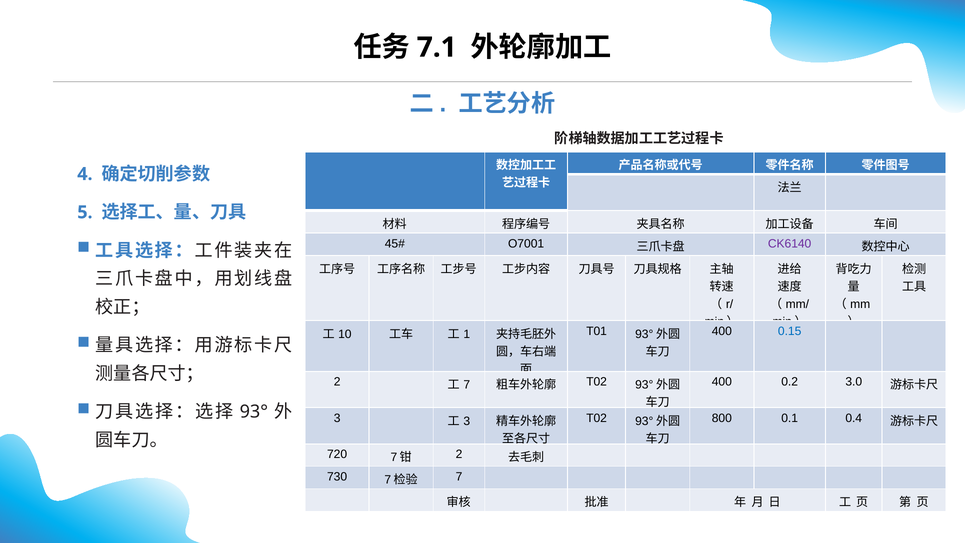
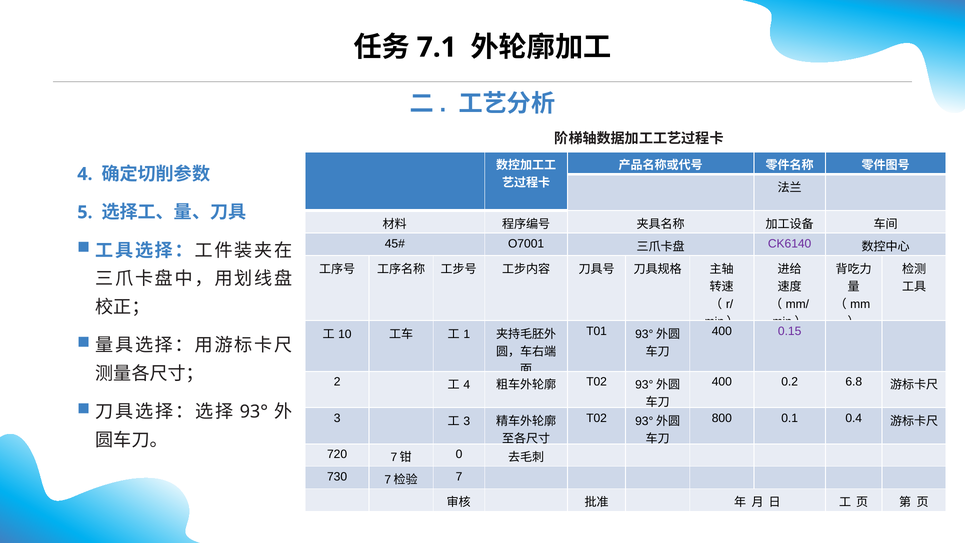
0.15 colour: blue -> purple (790, 331)
7: 7 -> 4 (467, 385)
3.0: 3.0 -> 6.8 (854, 382)
2: 2 -> 0 (459, 454)
